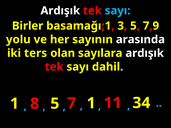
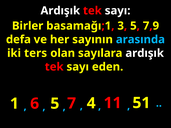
sayı colour: light blue -> white (118, 11)
yolu: yolu -> defa (18, 40)
arasında colour: white -> light blue (140, 40)
dahil: dahil -> eden (108, 67)
8: 8 -> 6 (35, 104)
7 1: 1 -> 4 (91, 103)
34: 34 -> 51 (141, 103)
